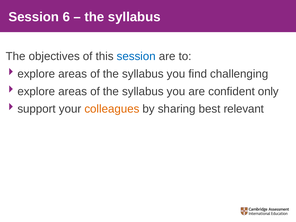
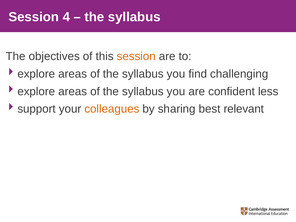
6: 6 -> 4 (66, 17)
session colour: blue -> orange (136, 56)
only: only -> less (268, 91)
